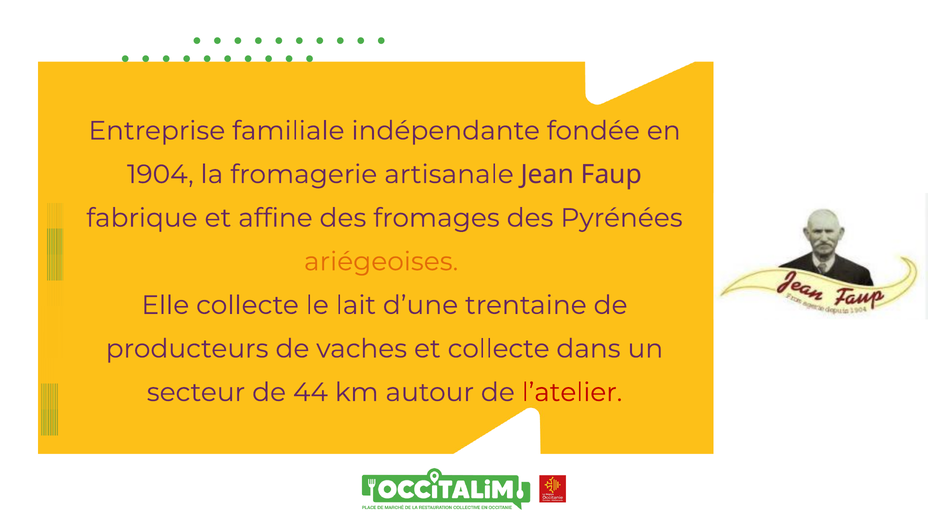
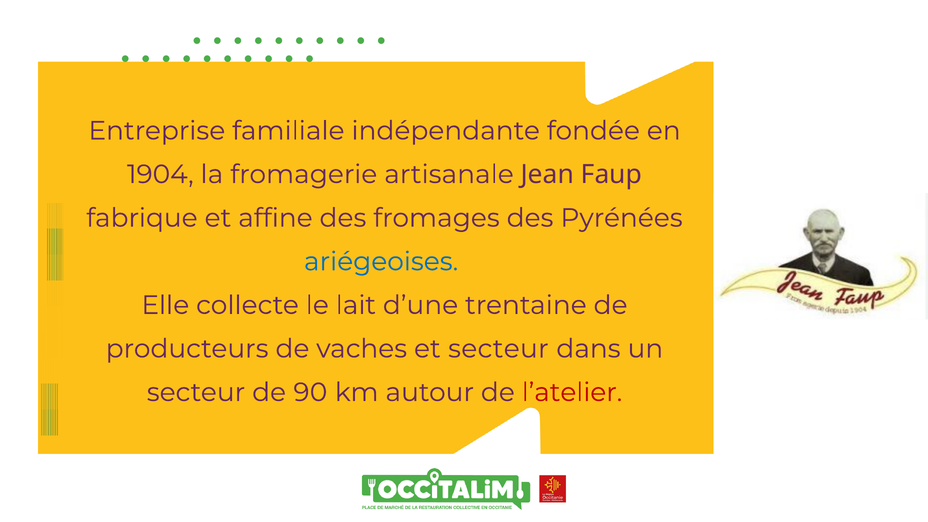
ariégeoises colour: orange -> blue (381, 262)
et collecte: collecte -> secteur (498, 349)
44: 44 -> 90 (310, 392)
